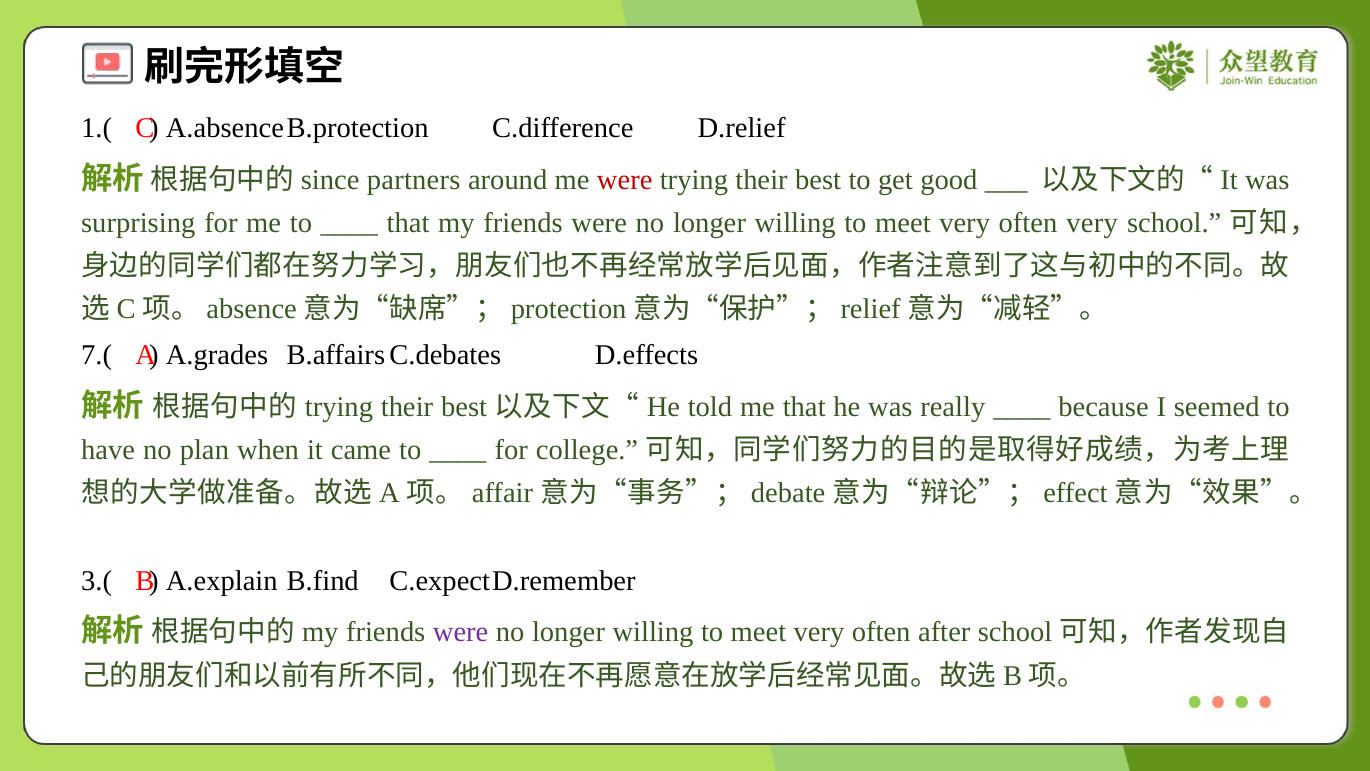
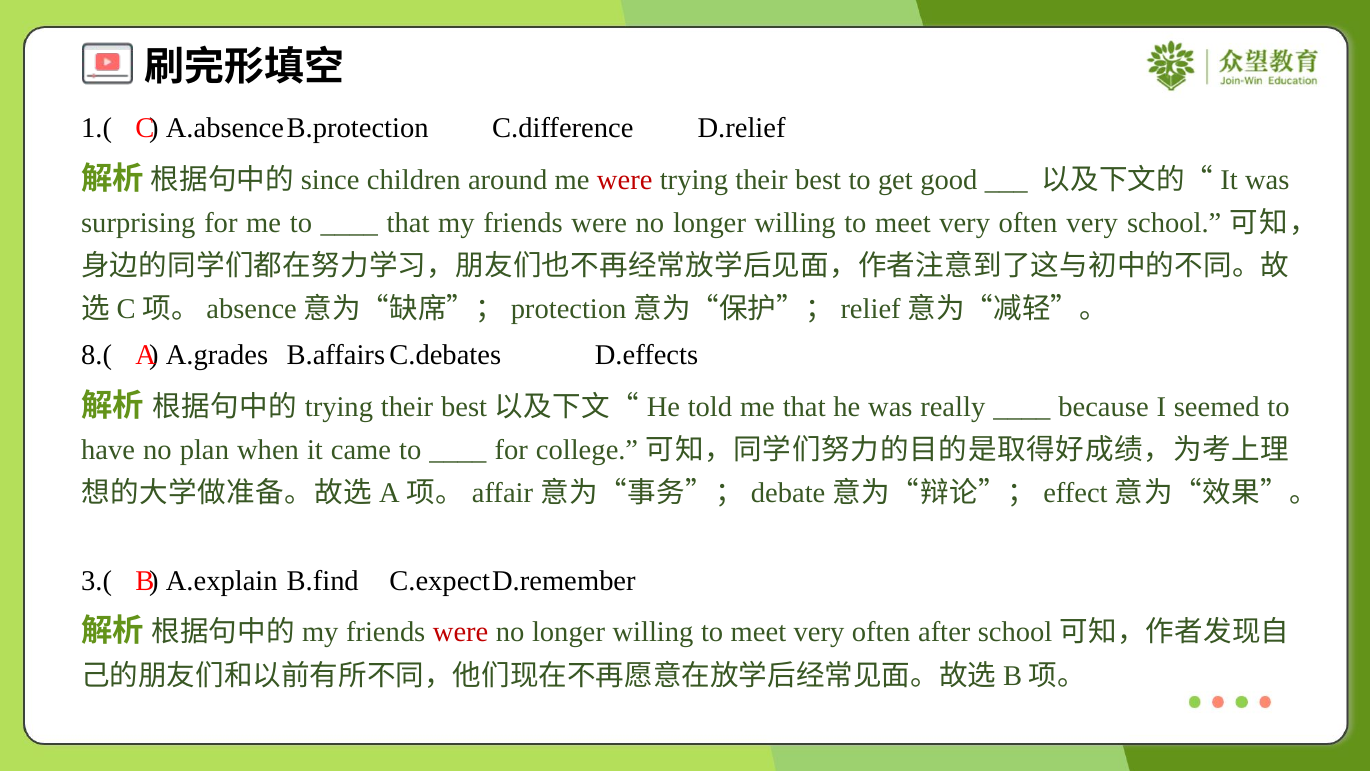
partners: partners -> children (414, 180)
7.(: 7.( -> 8.( (97, 355)
were colour: purple -> red (461, 632)
